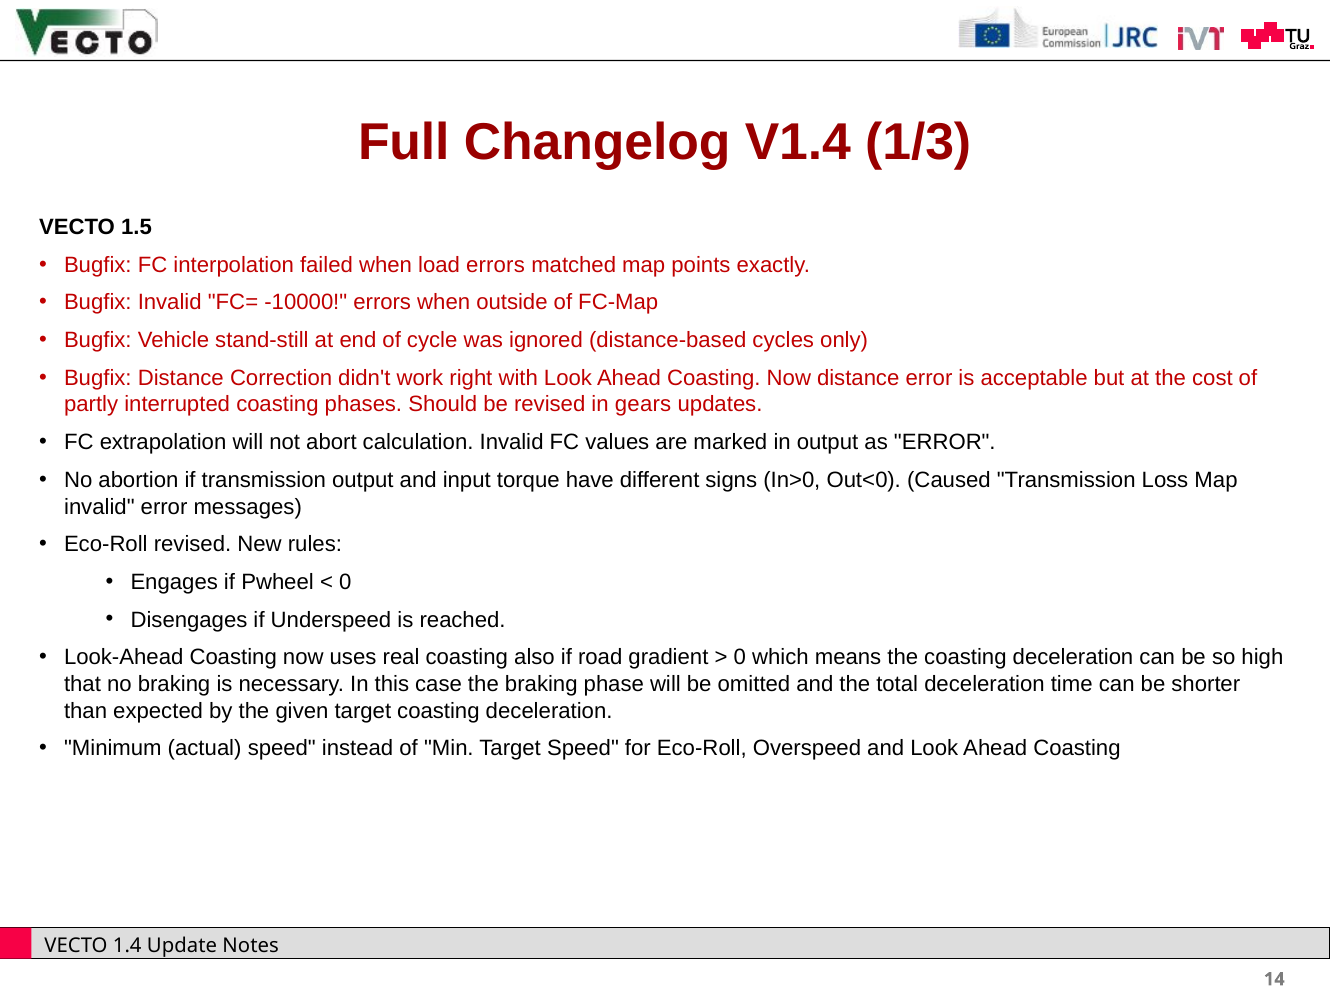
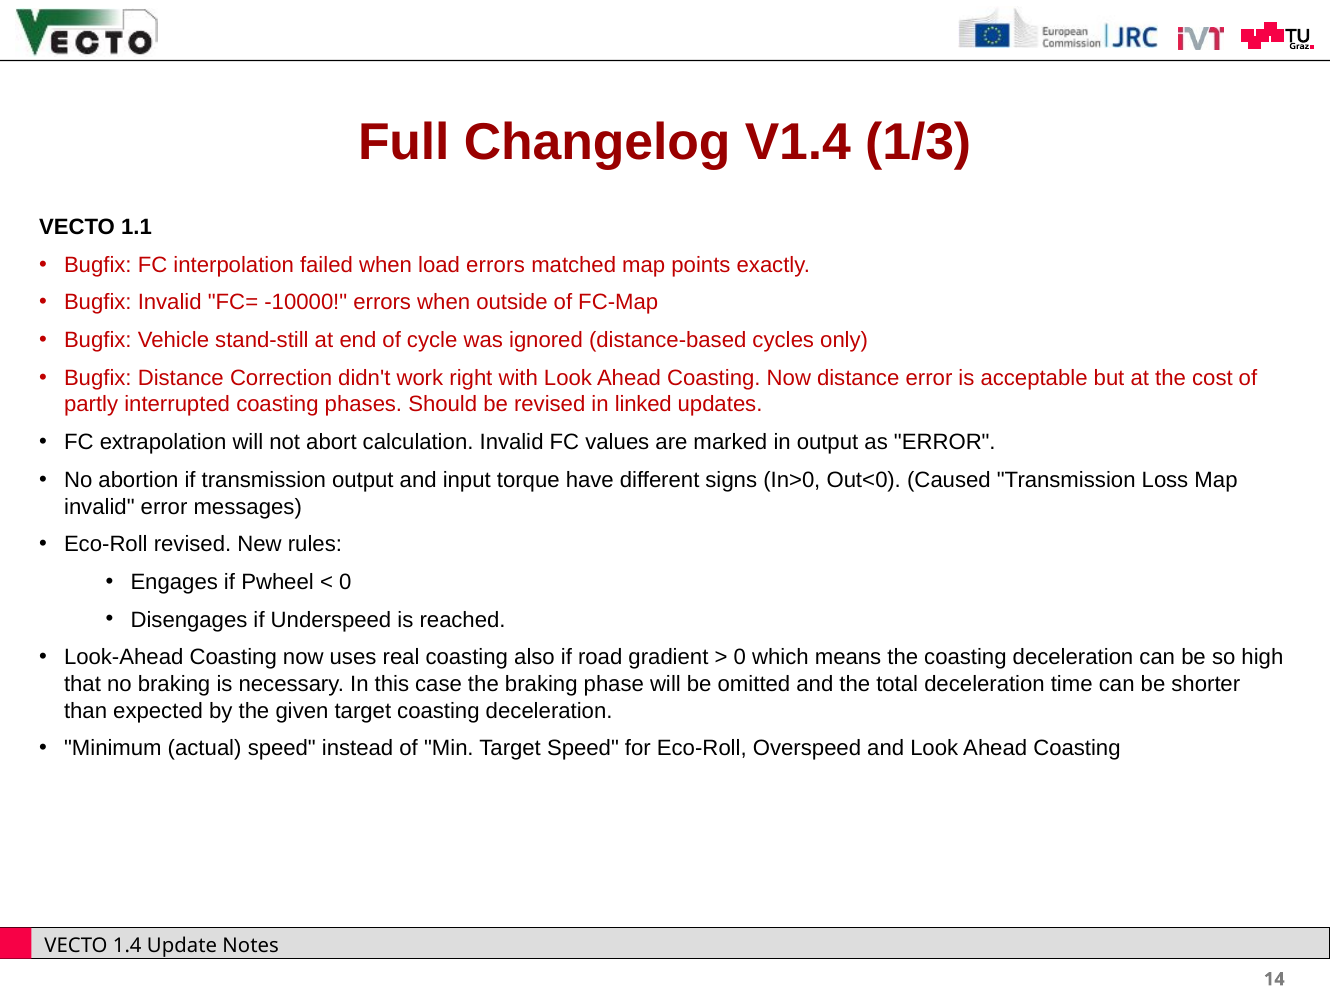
1.5: 1.5 -> 1.1 (136, 227)
gears: gears -> linked (643, 404)
